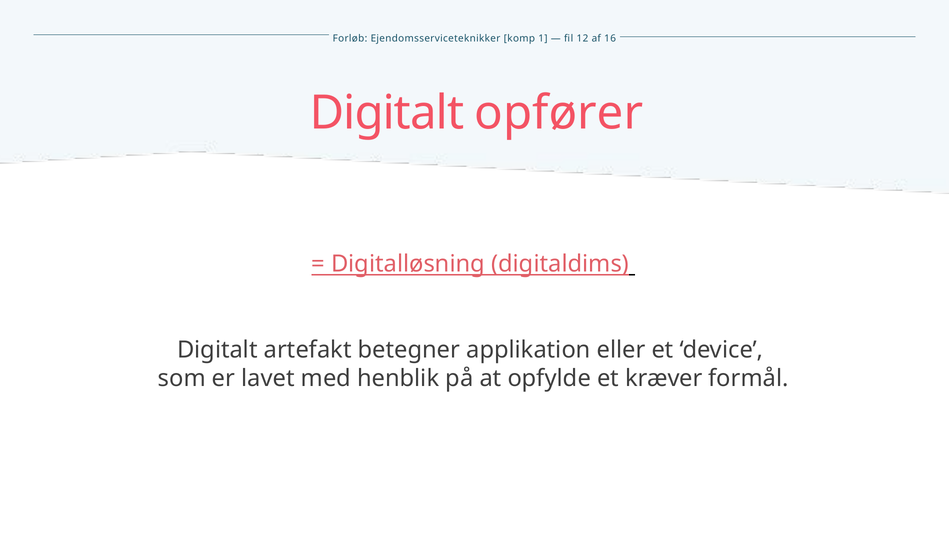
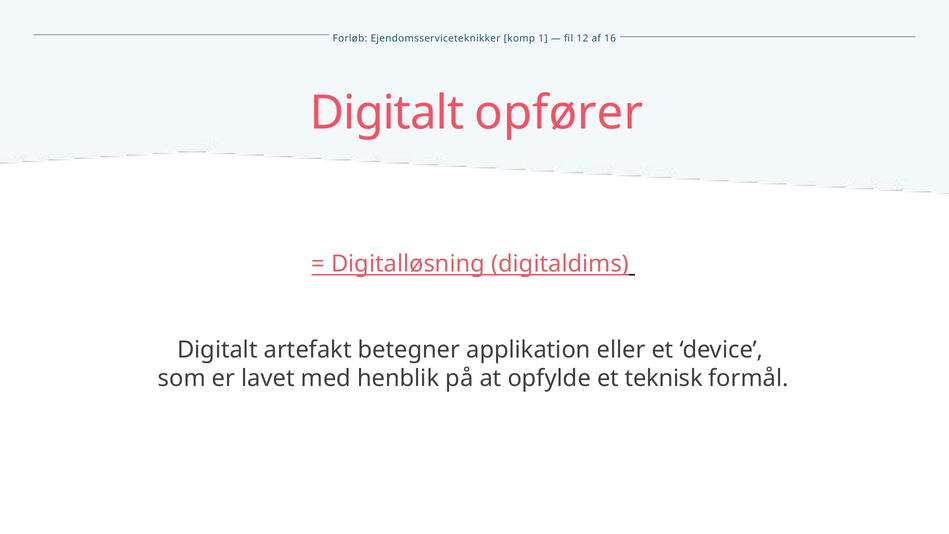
kræver: kræver -> teknisk (664, 378)
